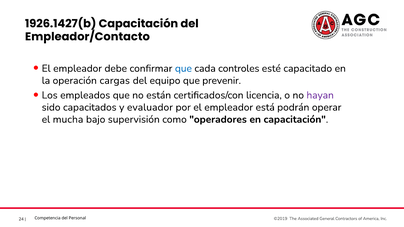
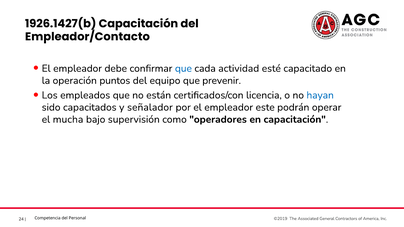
controles: controles -> actividad (239, 68)
cargas: cargas -> puntos (115, 81)
hayan colour: purple -> blue (320, 95)
evaluador: evaluador -> señalador (150, 107)
está: está -> este (265, 107)
